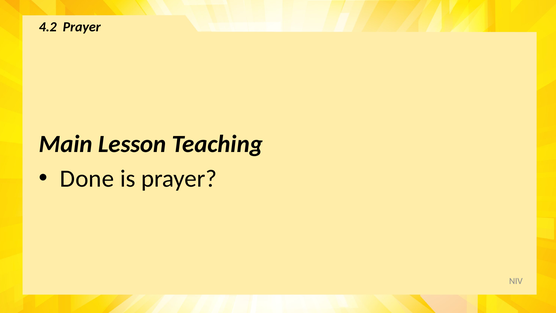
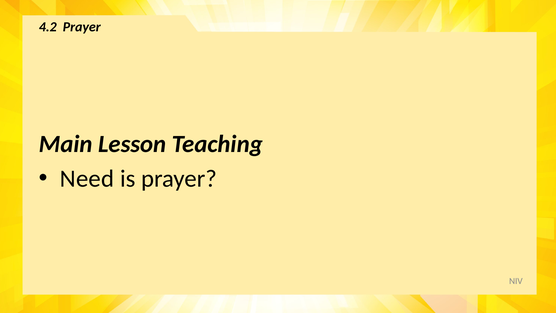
Done: Done -> Need (87, 179)
